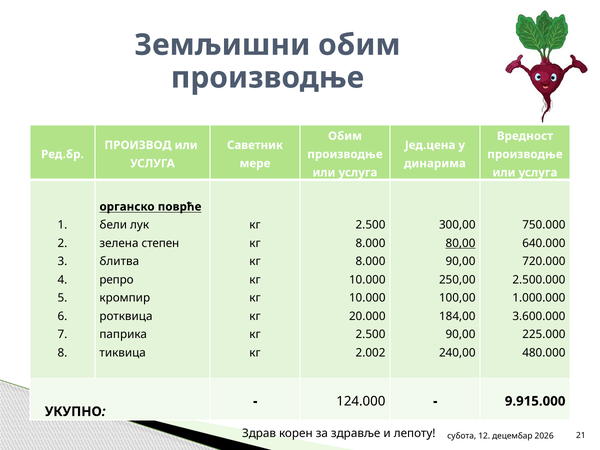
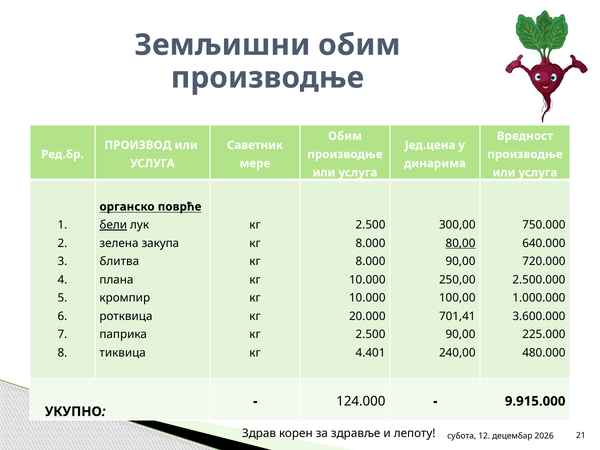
бели underline: none -> present (113, 225)
степен: степен -> закупа (160, 243)
репро: репро -> плана (116, 280)
184,00: 184,00 -> 701,41 (457, 316)
2.002: 2.002 -> 4.401 (371, 353)
